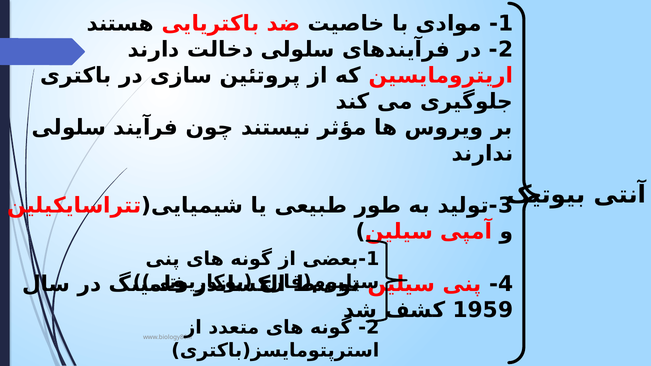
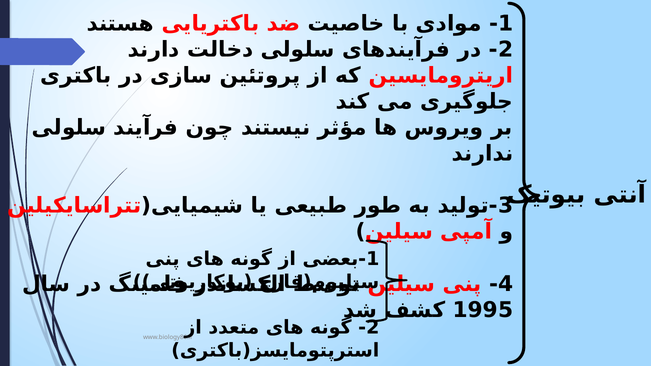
1959: 1959 -> 1995 (483, 310)
